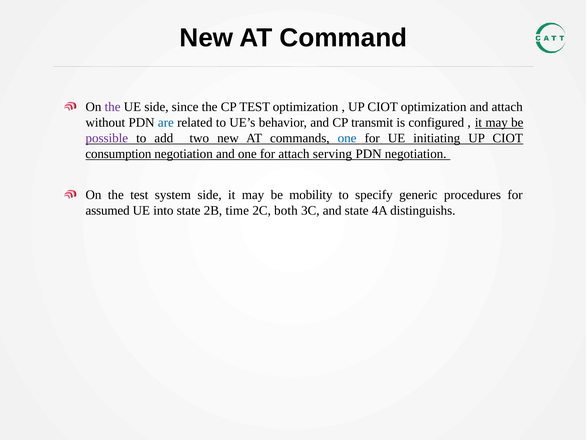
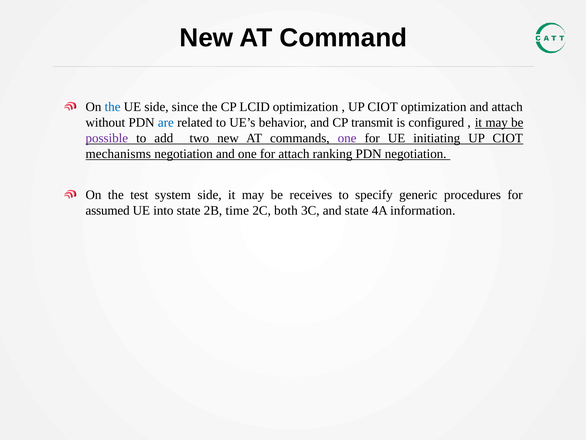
the colour: purple -> blue (113, 107)
CP TEST: TEST -> LCID (255, 107)
one colour: blue -> purple (347, 138)
consumption: consumption -> mechanisms (118, 154)
serving: serving -> ranking (332, 154)
mobility: mobility -> receives (311, 195)
distinguishs: distinguishs -> information (423, 211)
